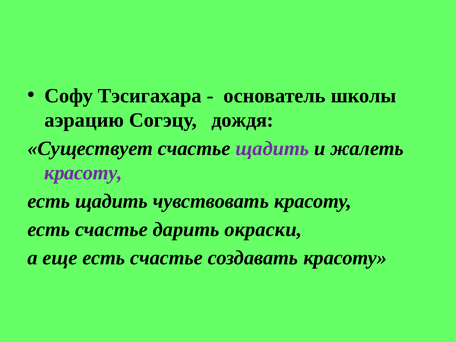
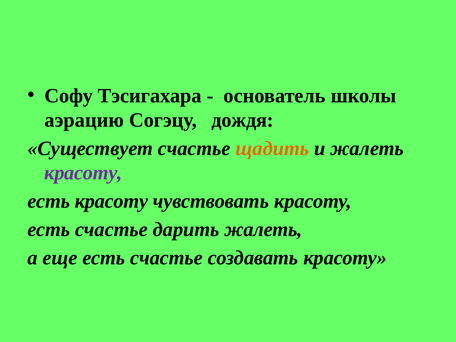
щадить colour: purple -> orange (272, 148)
есть щадить: щадить -> красоту (112, 201)
дарить окраски: окраски -> жалеть (263, 229)
